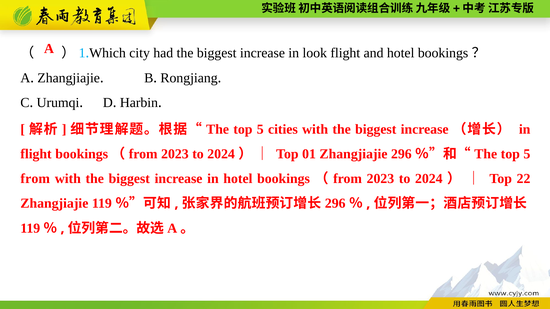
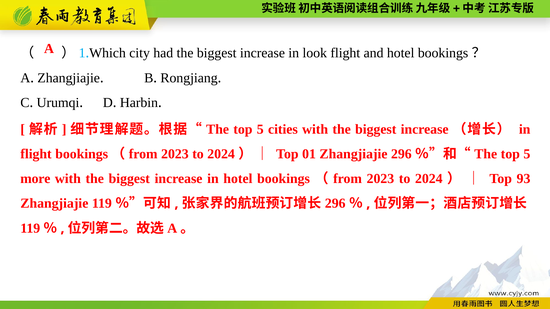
from: from -> more (35, 179)
22: 22 -> 93 (524, 179)
